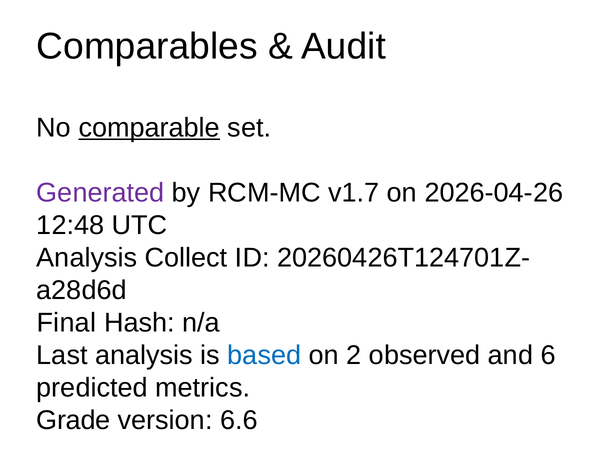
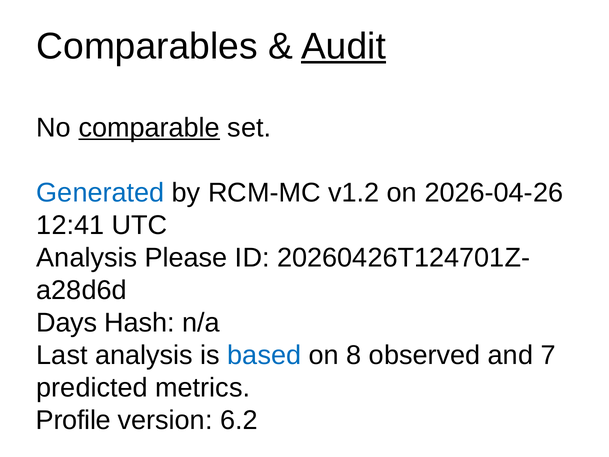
Audit underline: none -> present (344, 46)
Generated colour: purple -> blue (100, 193)
v1.7: v1.7 -> v1.2 (354, 193)
12:48: 12:48 -> 12:41 (70, 225)
Collect: Collect -> Please (186, 258)
Final: Final -> Days (67, 323)
2: 2 -> 8 (354, 355)
6: 6 -> 7 (548, 355)
Grade: Grade -> Profile (73, 420)
6.6: 6.6 -> 6.2 (239, 420)
